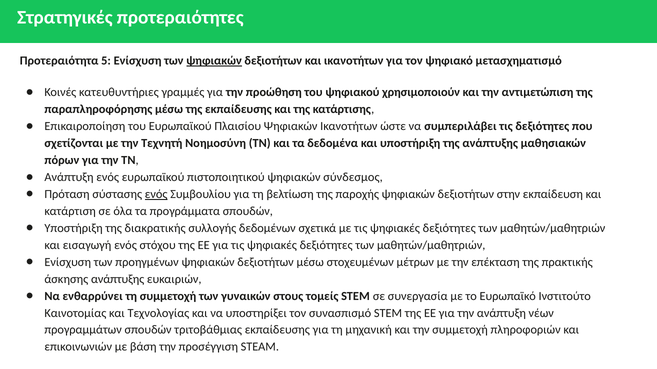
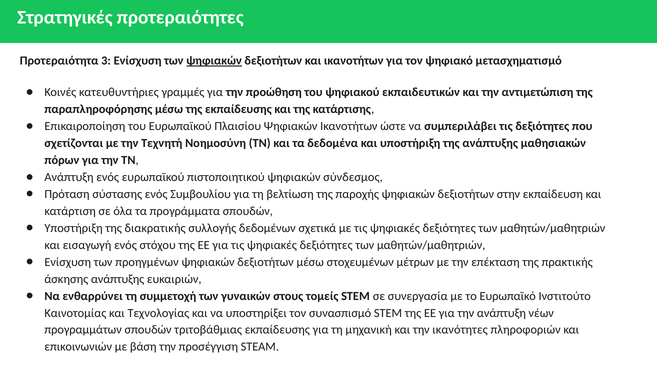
5: 5 -> 3 (106, 61)
χρησιμοποιούν: χρησιμοποιούν -> εκπαιδευτικών (421, 93)
ενός underline: present -> none (156, 194)
την συμμετοχή: συμμετοχή -> ικανότητες (460, 330)
